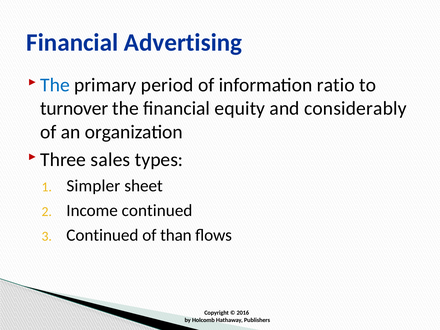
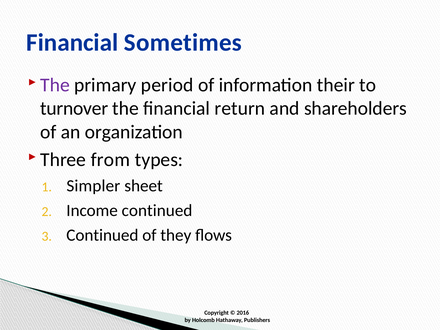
Advertising: Advertising -> Sometimes (183, 42)
The colour: blue -> purple (55, 85)
ratio: ratio -> their (336, 85)
equity: equity -> return (240, 108)
considerably: considerably -> shareholders (355, 108)
sales: sales -> from (110, 160)
than: than -> they (176, 235)
